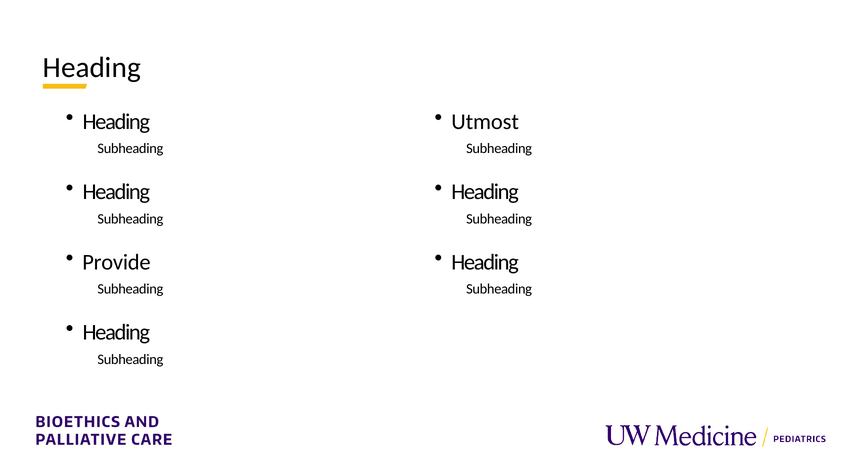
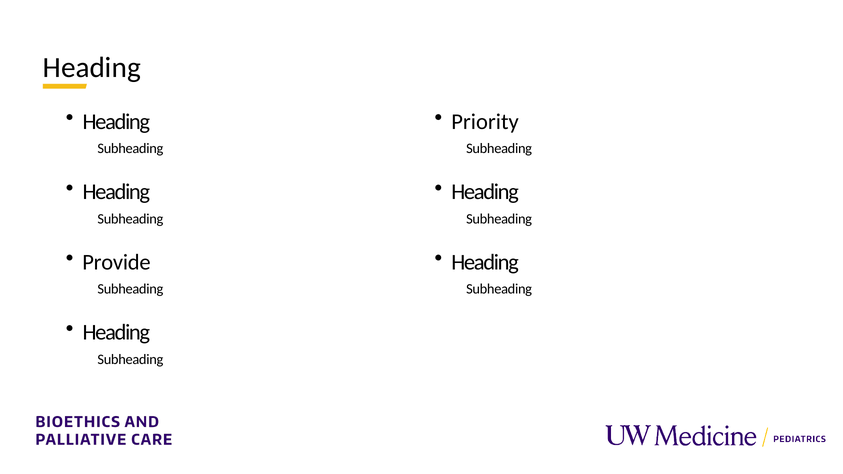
Utmost: Utmost -> Priority (485, 122)
